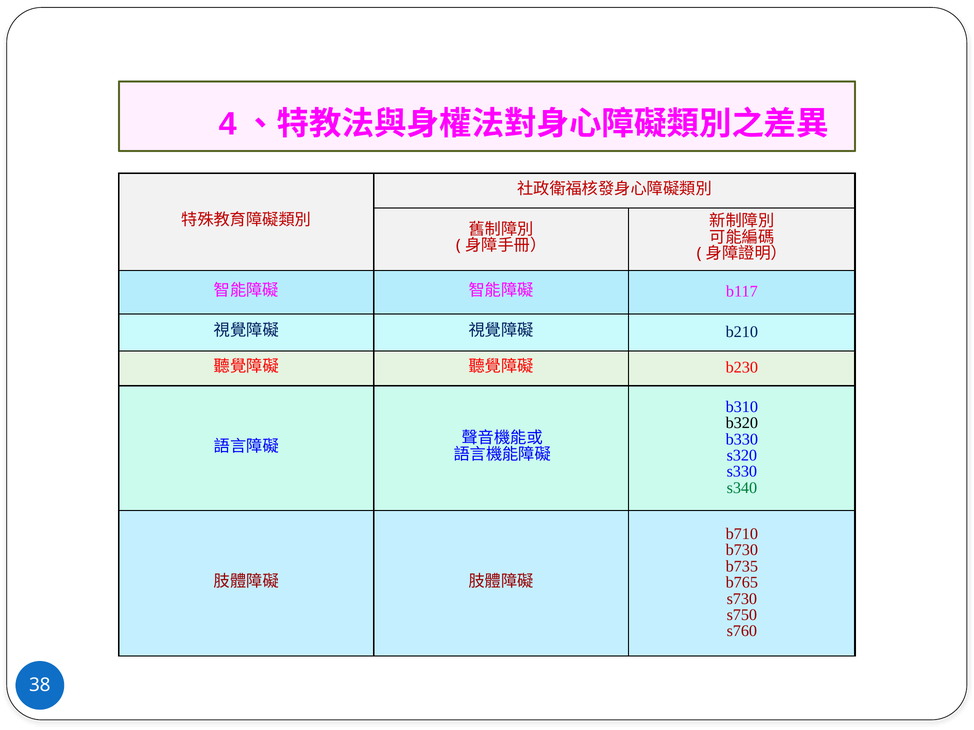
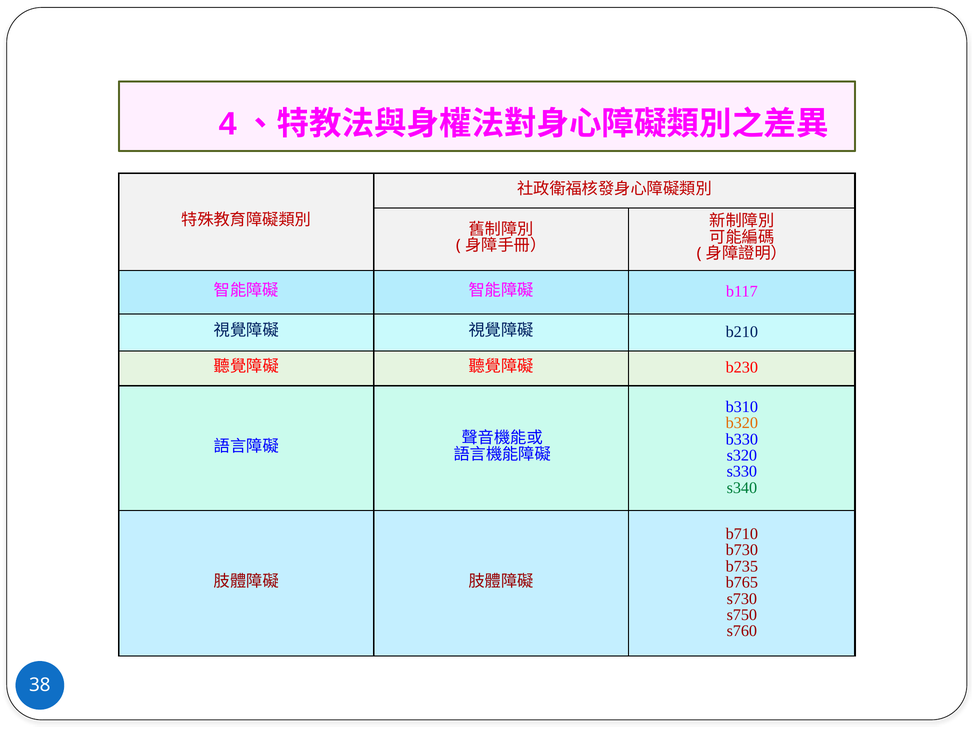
b320 colour: black -> orange (742, 423)
